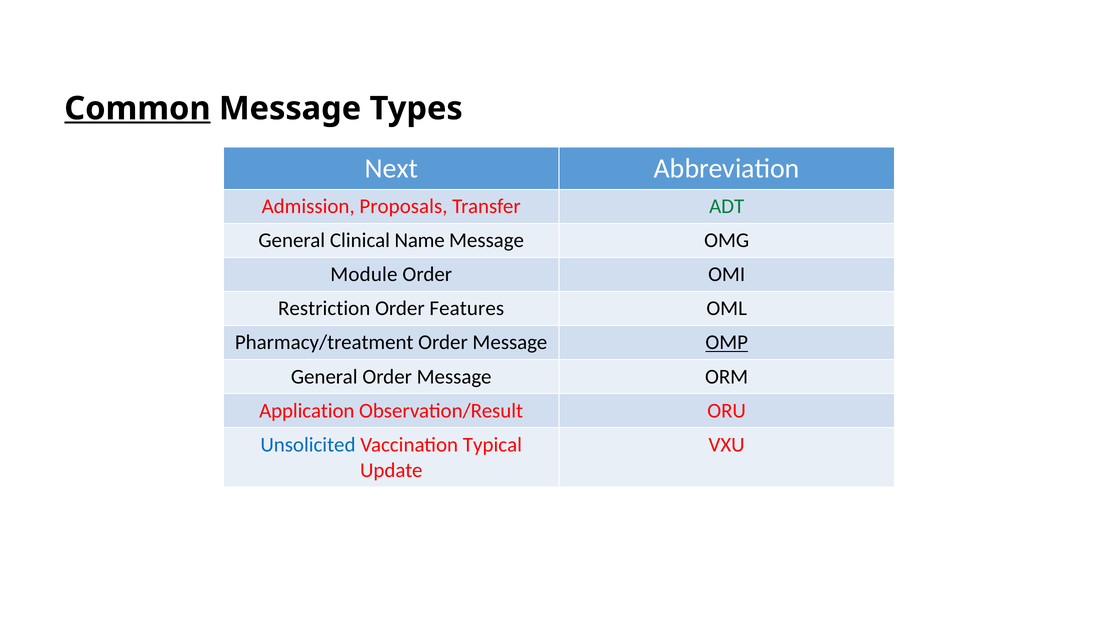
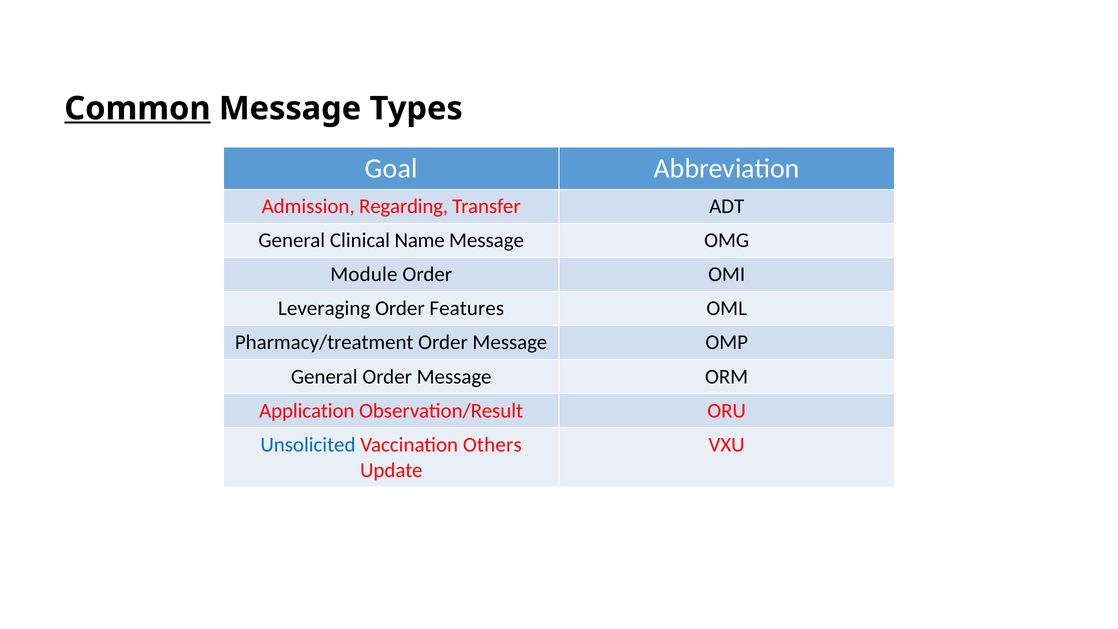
Next: Next -> Goal (391, 168)
Proposals: Proposals -> Regarding (404, 207)
ADT colour: green -> black (727, 207)
Restriction: Restriction -> Leveraging (324, 309)
OMP underline: present -> none (727, 343)
Typical: Typical -> Others (492, 445)
